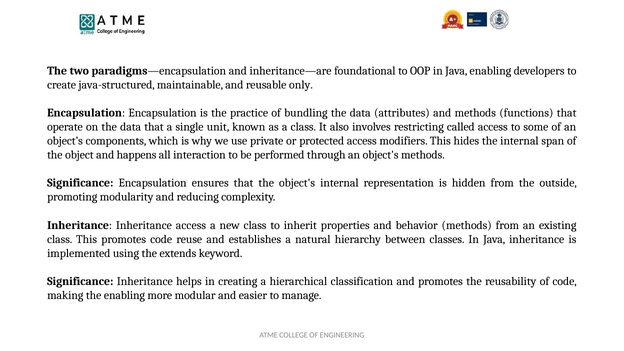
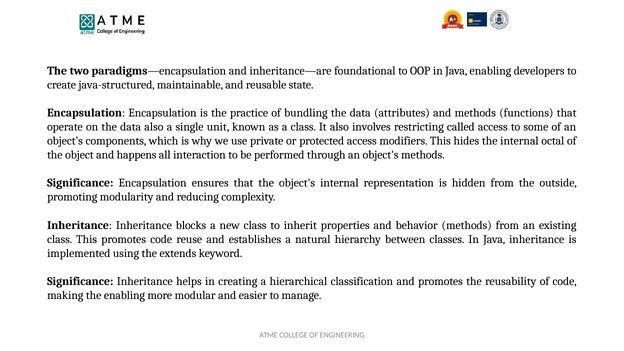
only: only -> state (301, 85)
data that: that -> also (154, 127)
span: span -> octal (553, 141)
Inheritance access: access -> blocks (191, 225)
